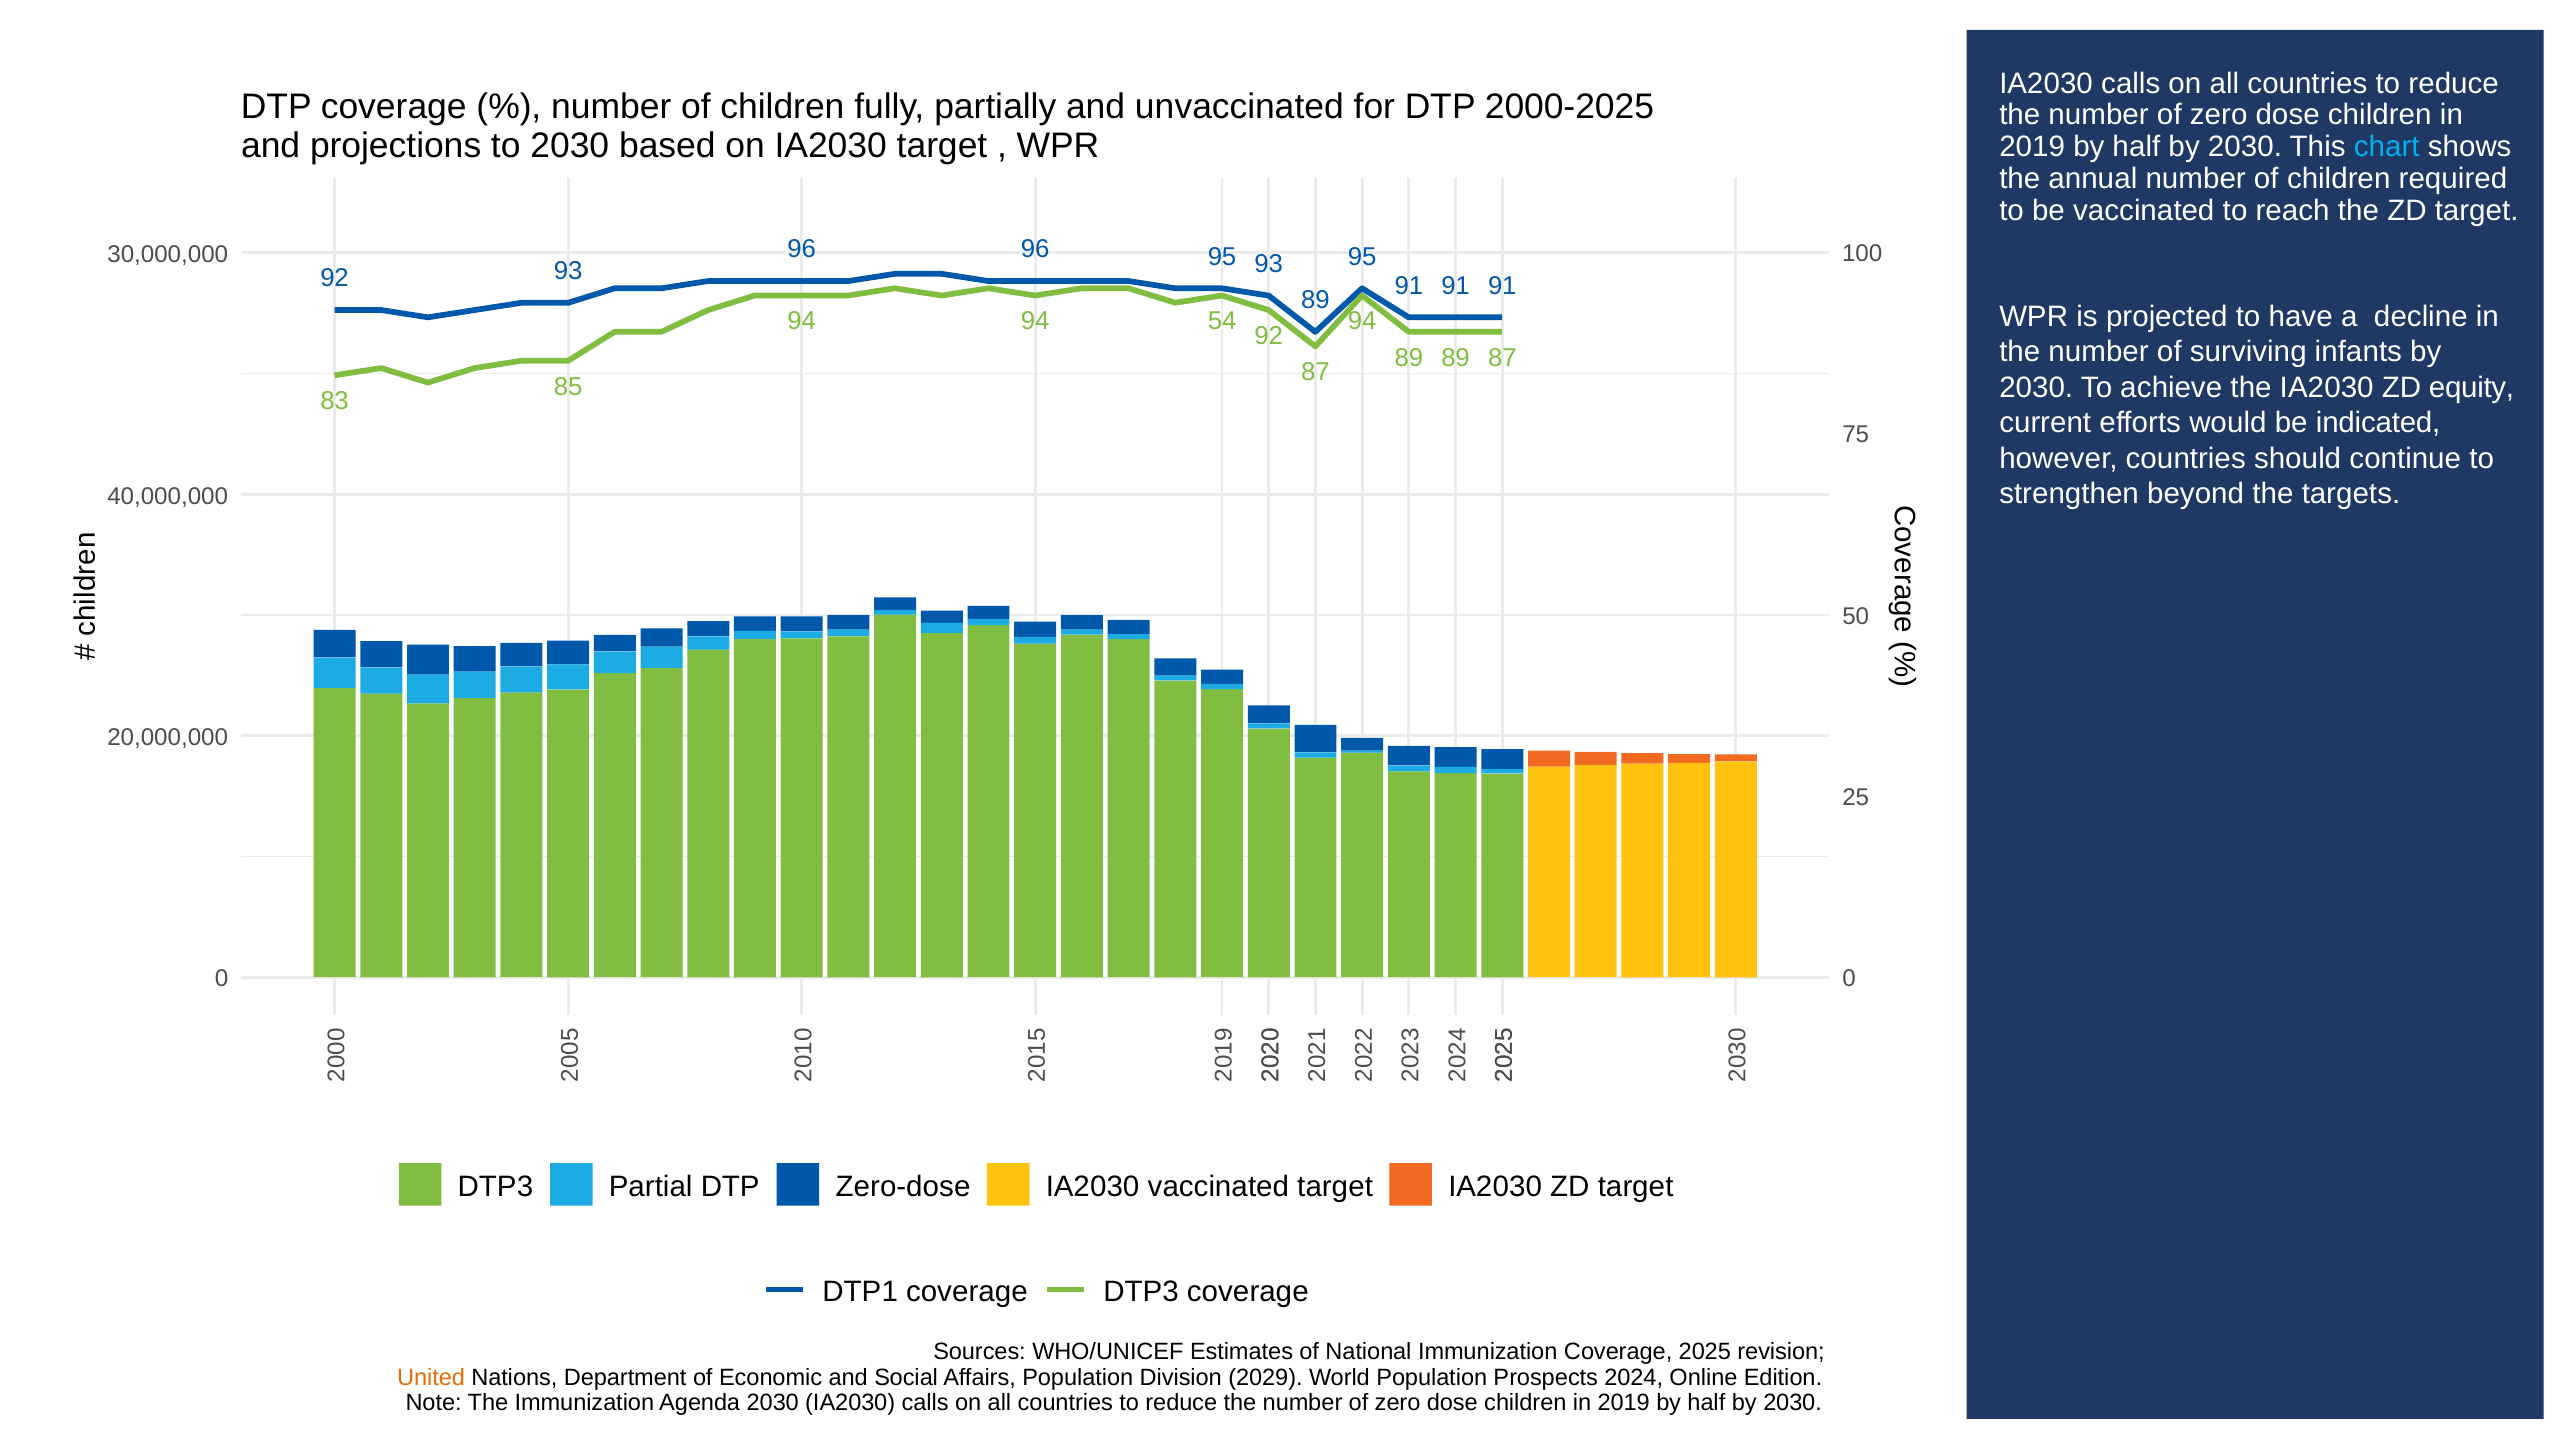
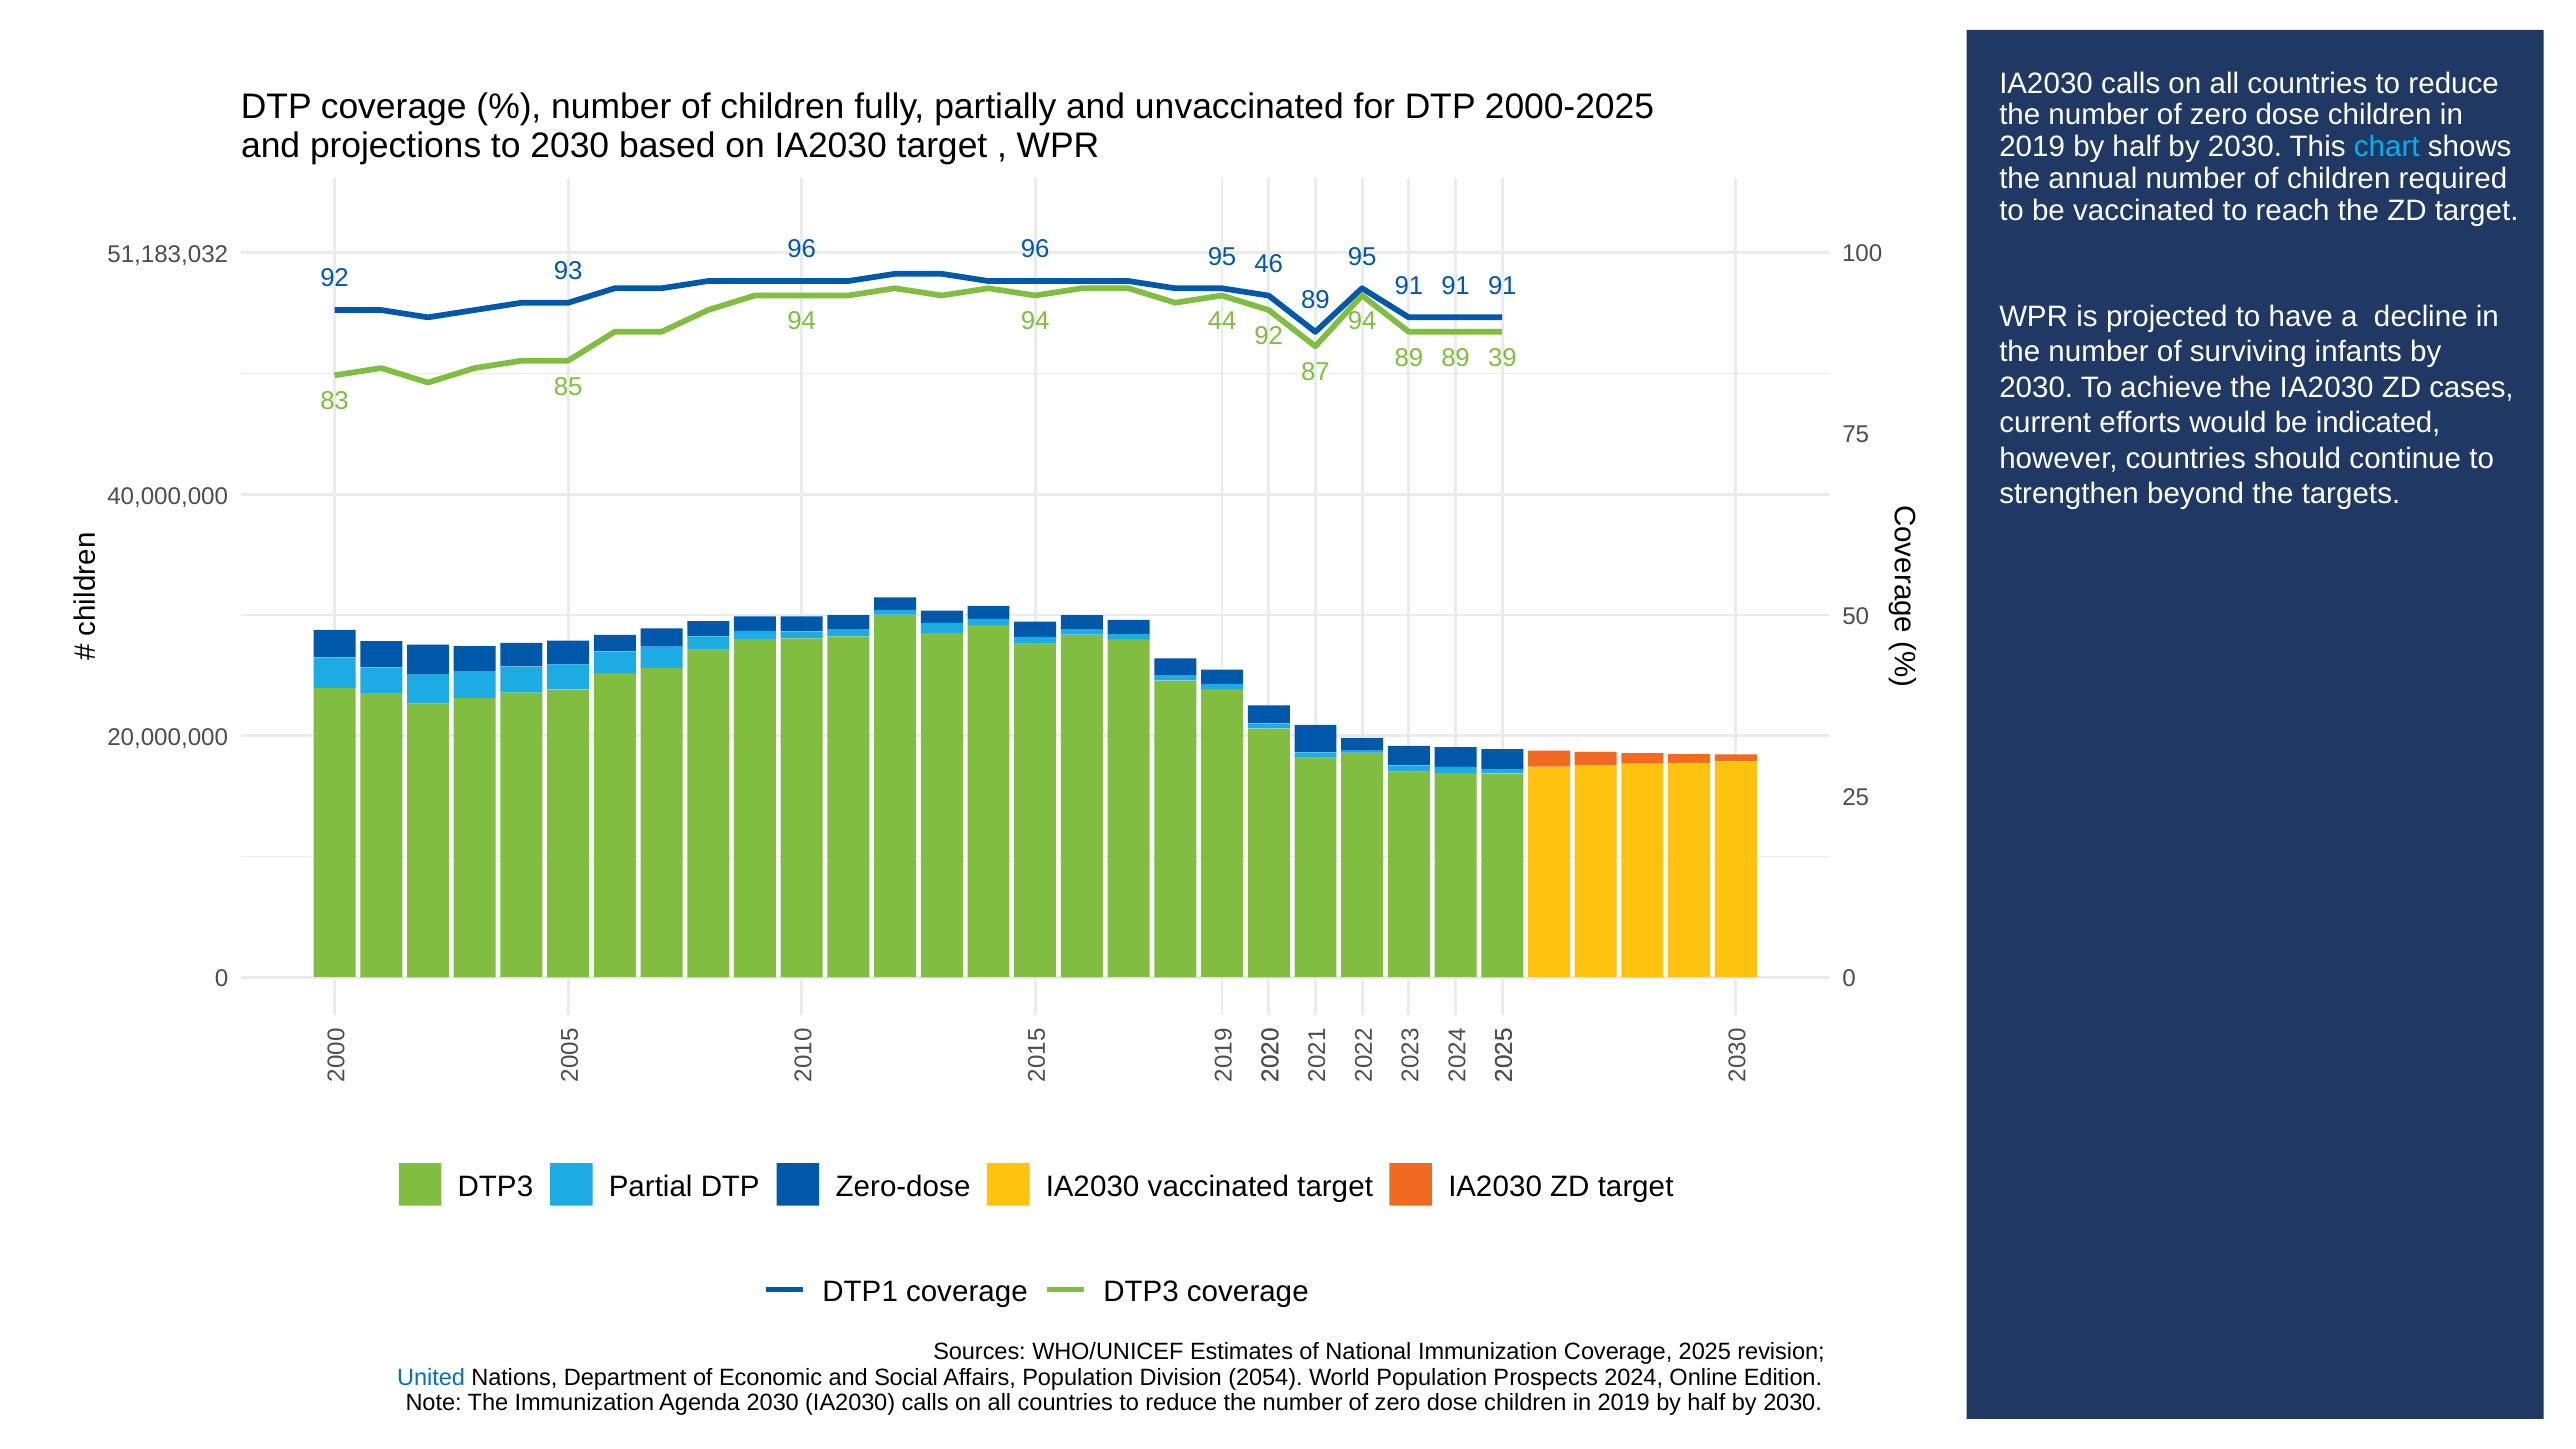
95 93: 93 -> 46 (1269, 264)
30,000,000: 30,000,000 -> 51,183,032 (168, 255)
54: 54 -> 44 (1222, 321)
89 87: 87 -> 39 (1502, 358)
equity: equity -> cases (2471, 387)
United colour: orange -> blue (431, 1378)
2029: 2029 -> 2054 (1265, 1378)
